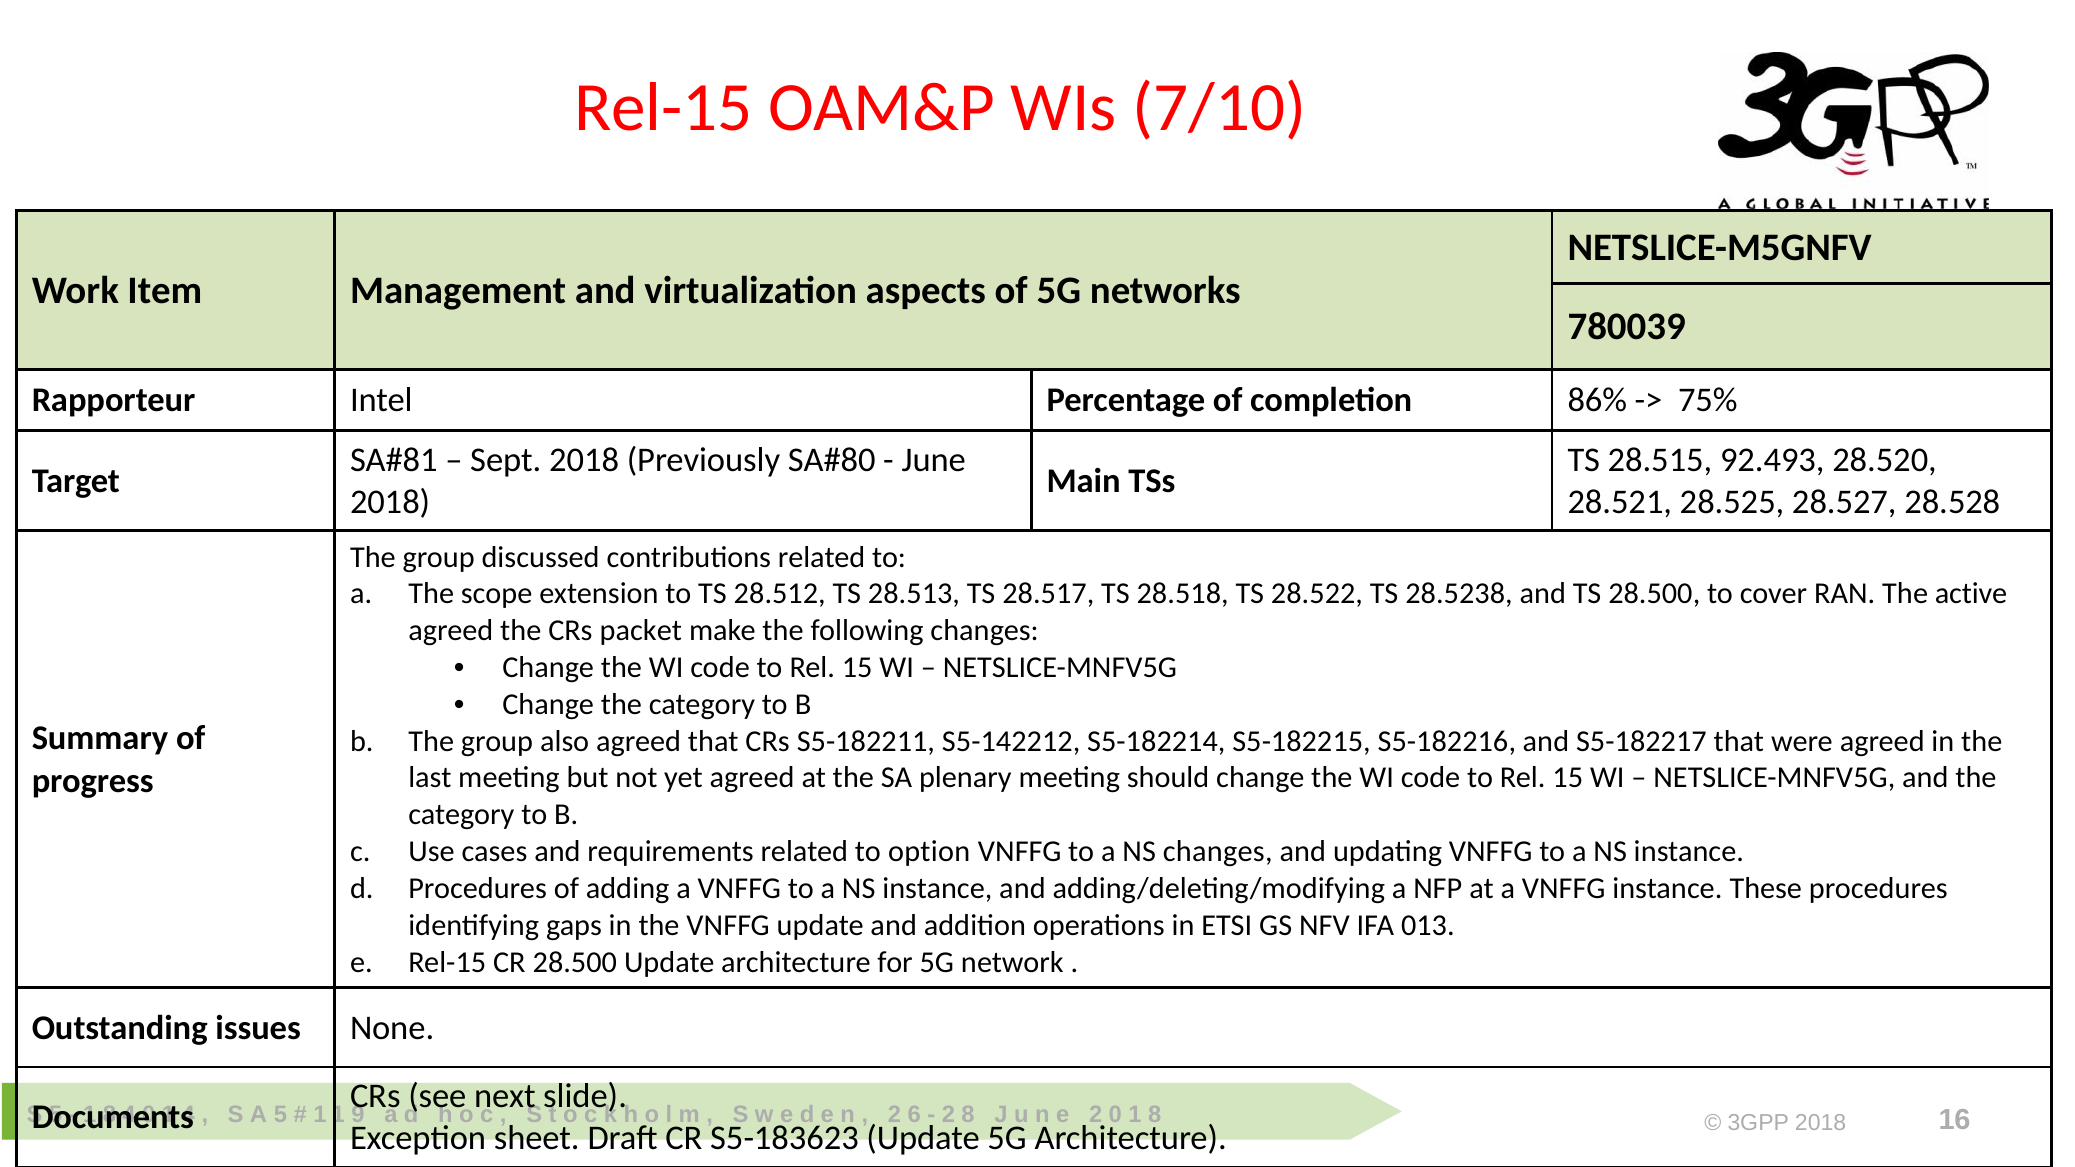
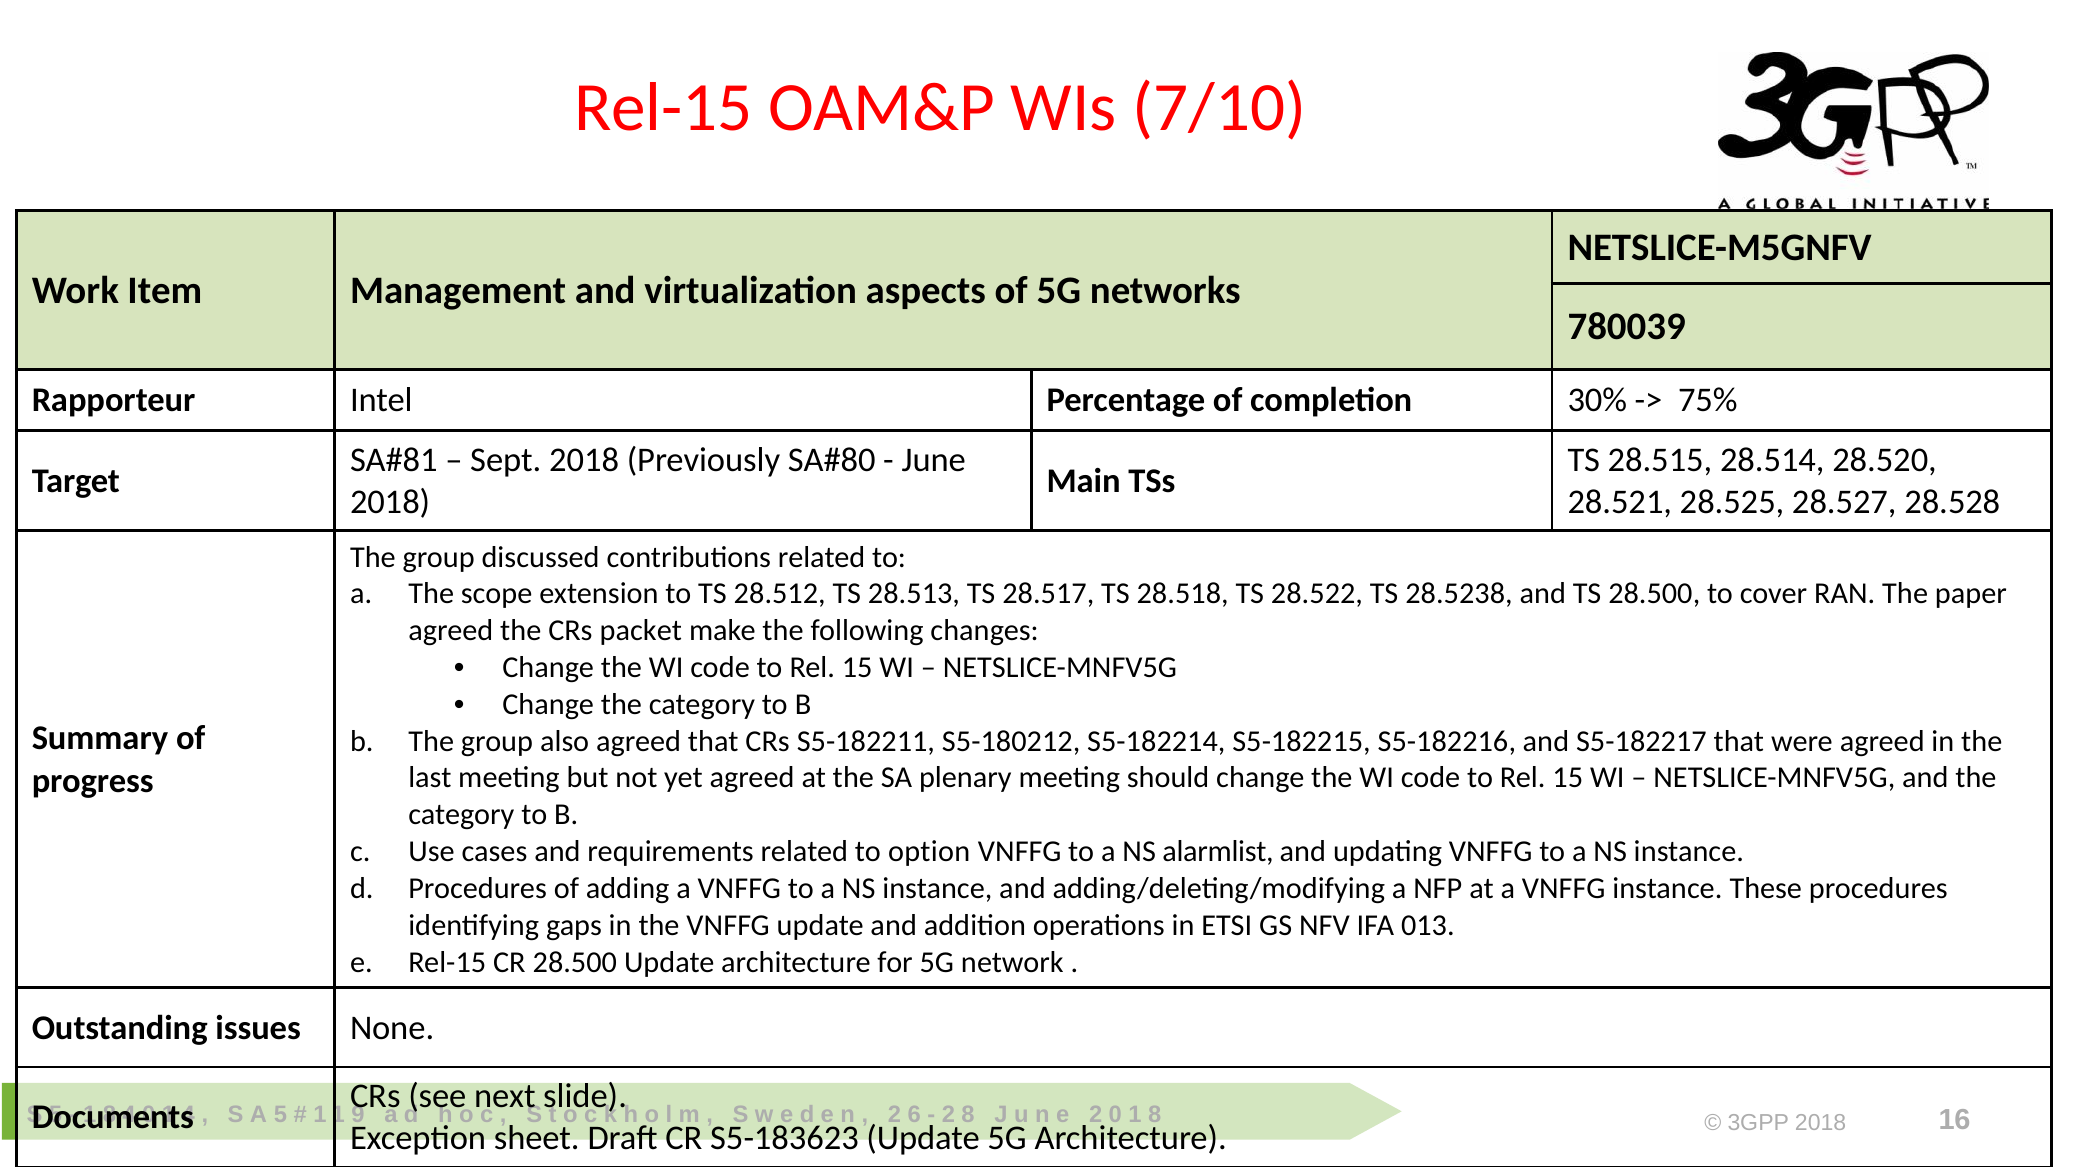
86%: 86% -> 30% (1597, 400)
92.493: 92.493 -> 28.514 (1772, 460)
active: active -> paper (1971, 594)
S5-142212: S5-142212 -> S5-180212 (1011, 741)
NS changes: changes -> alarmlist (1218, 852)
